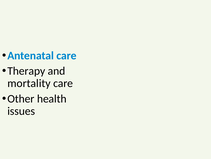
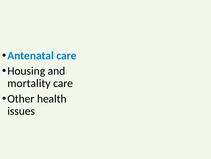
Therapy: Therapy -> Housing (26, 71)
